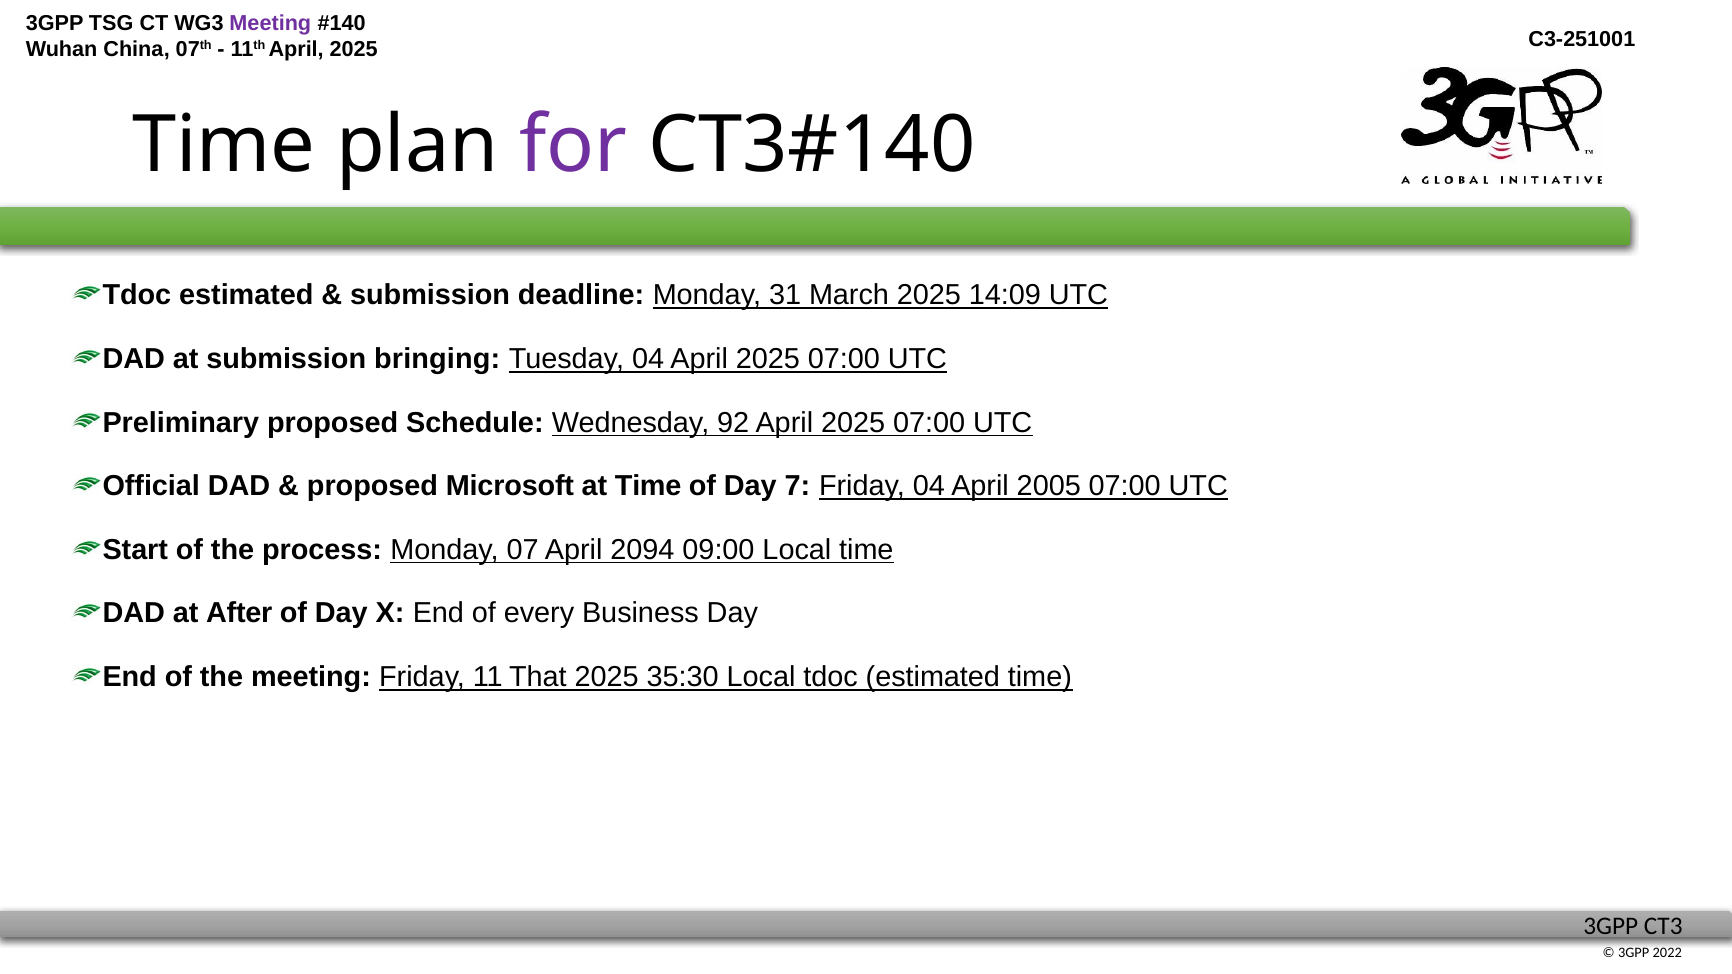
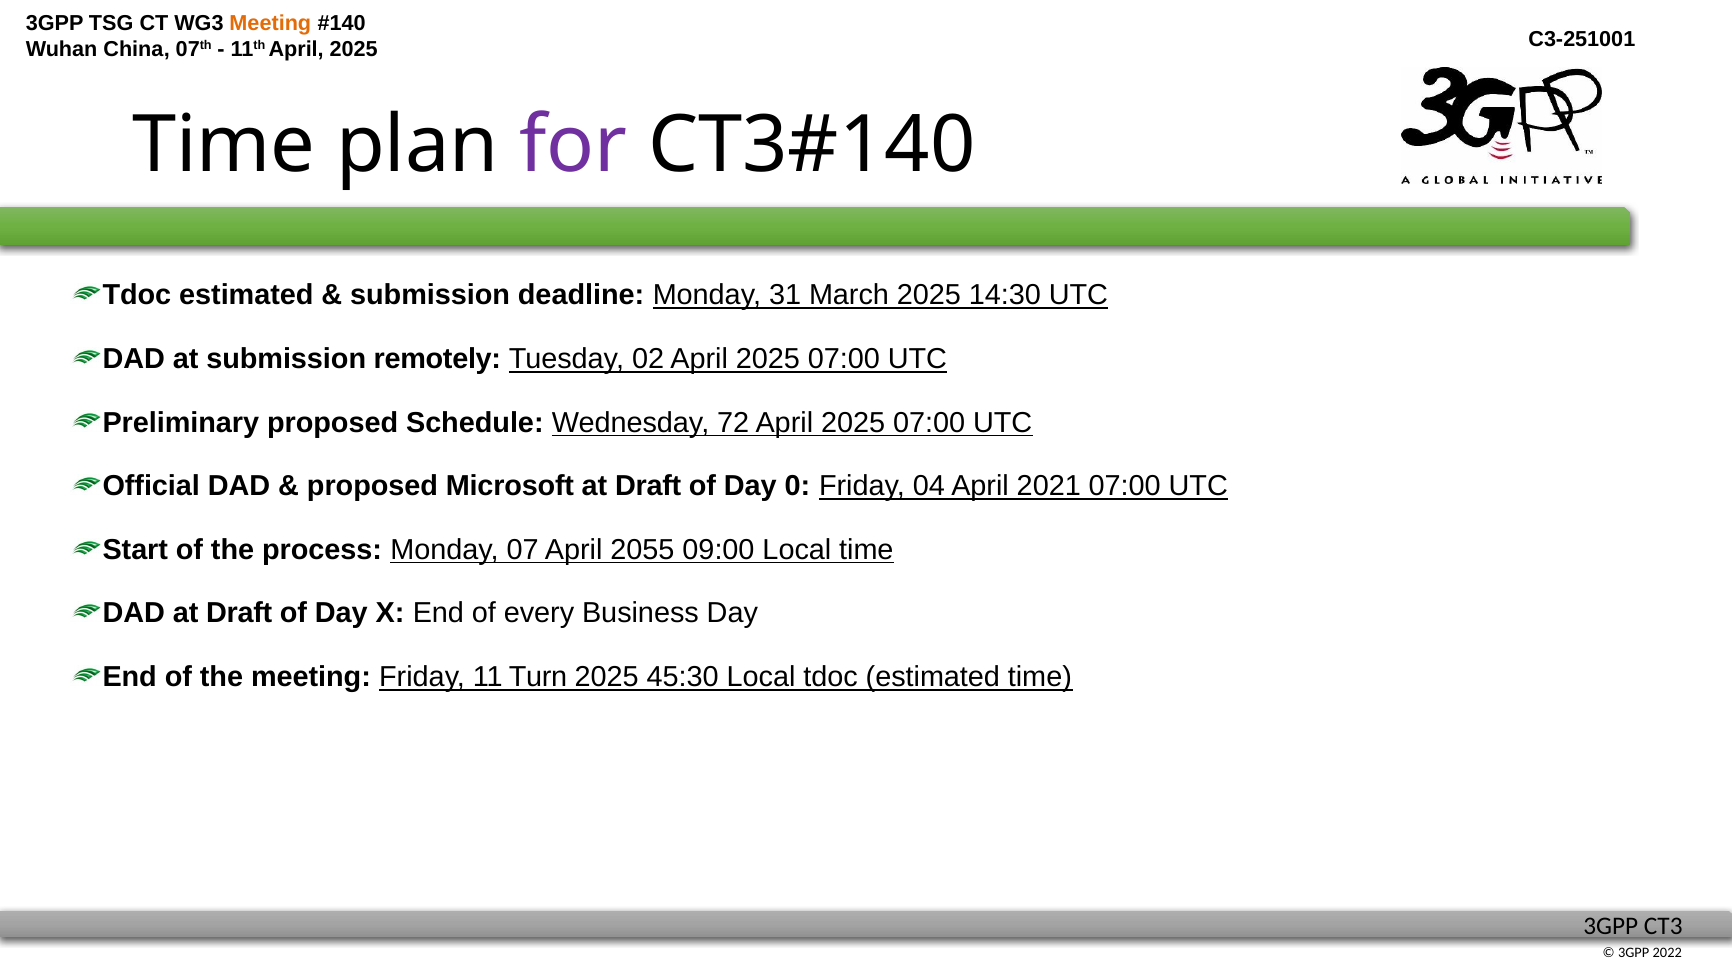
Meeting colour: purple -> orange (270, 23)
14:09: 14:09 -> 14:30 (1005, 295)
bringing: bringing -> remotely (437, 359)
Tuesday 04: 04 -> 02 (648, 359)
92: 92 -> 72 (733, 423)
Time: Time -> Draft (648, 486)
7: 7 -> 0 (797, 486)
2005: 2005 -> 2021 (1049, 486)
2094: 2094 -> 2055 (642, 550)
DAD at After: After -> Draft (239, 614)
That: That -> Turn (538, 677)
35:30: 35:30 -> 45:30 (683, 677)
